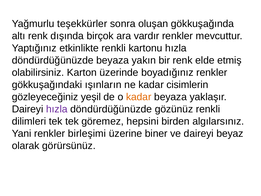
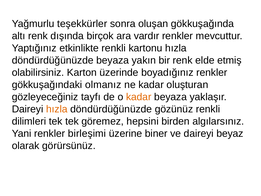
ışınların: ışınların -> olmanız (103, 85)
cisimlerin: cisimlerin -> oluşturan (187, 85)
yeşil: yeşil -> tayfı (91, 97)
hızla colour: purple -> orange (57, 109)
